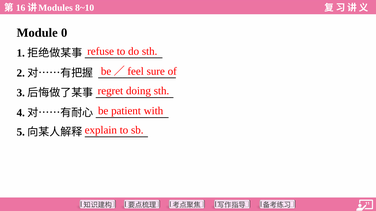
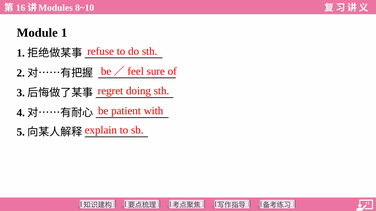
Module 0: 0 -> 1 (64, 33)
